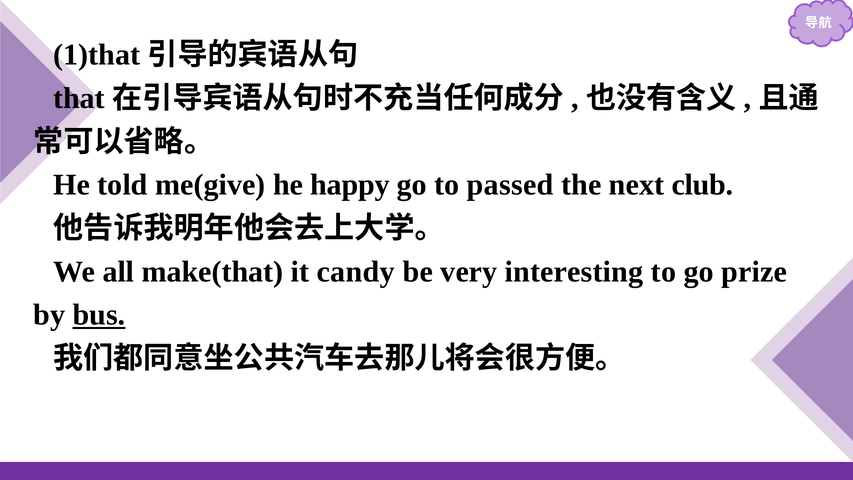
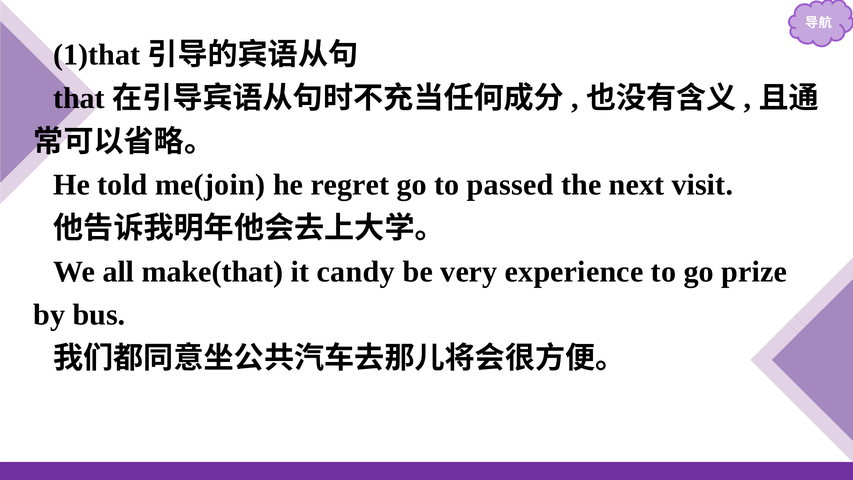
me(give: me(give -> me(join (210, 185)
happy: happy -> regret (350, 185)
club: club -> visit (702, 185)
interesting: interesting -> experience (574, 272)
bus underline: present -> none (99, 315)
